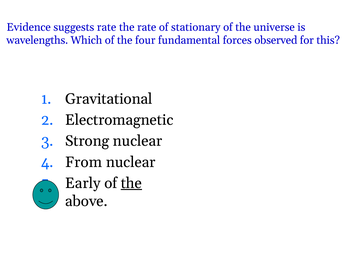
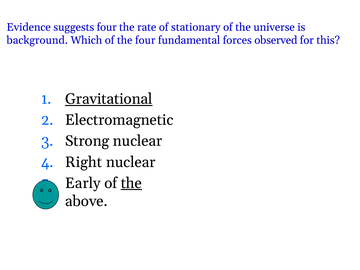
suggests rate: rate -> four (107, 27)
wavelengths: wavelengths -> background (37, 40)
Gravitational underline: none -> present (109, 99)
From: From -> Right (84, 162)
